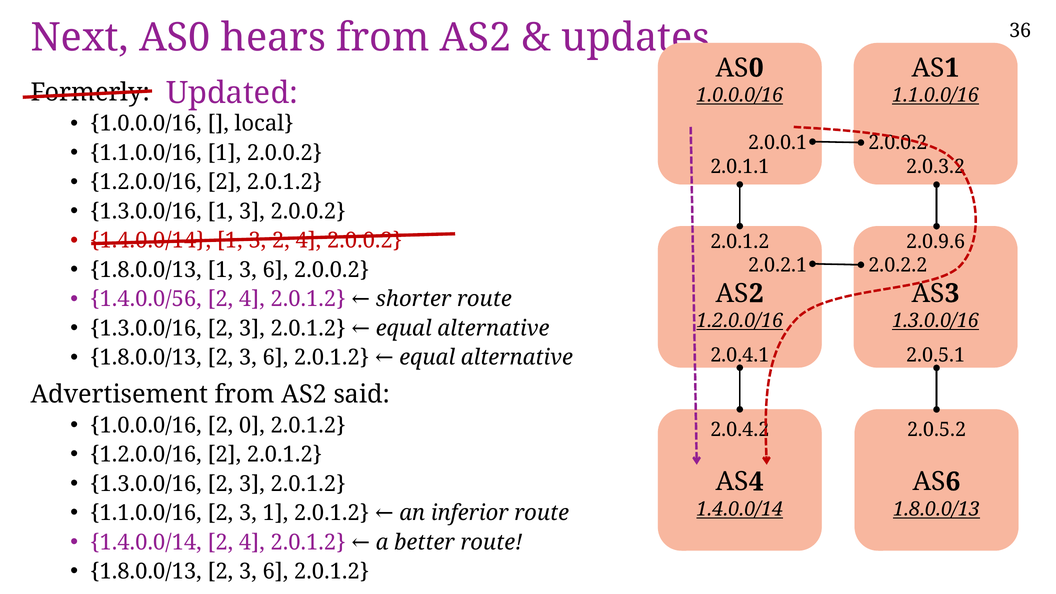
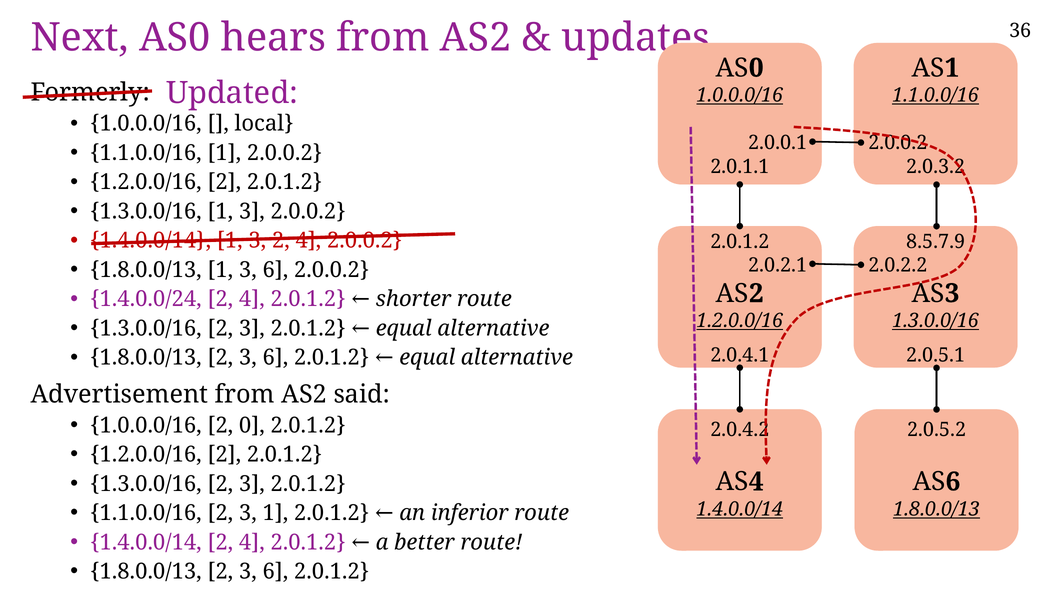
2.0.9.6: 2.0.9.6 -> 8.5.7.9 (936, 241)
1.4.0.0/56: 1.4.0.0/56 -> 1.4.0.0/24 (146, 299)
